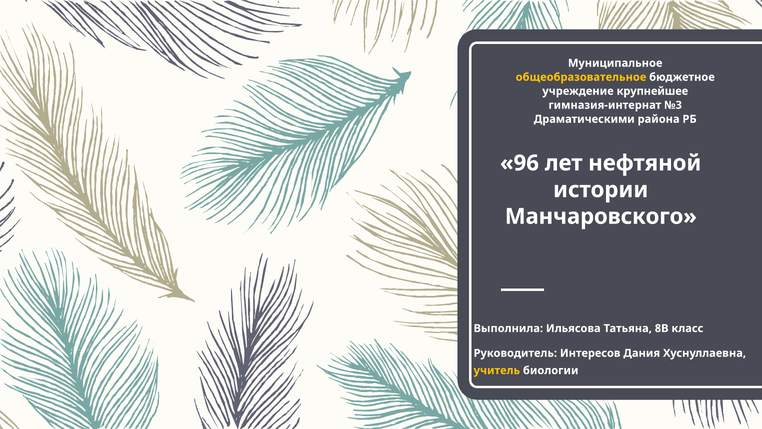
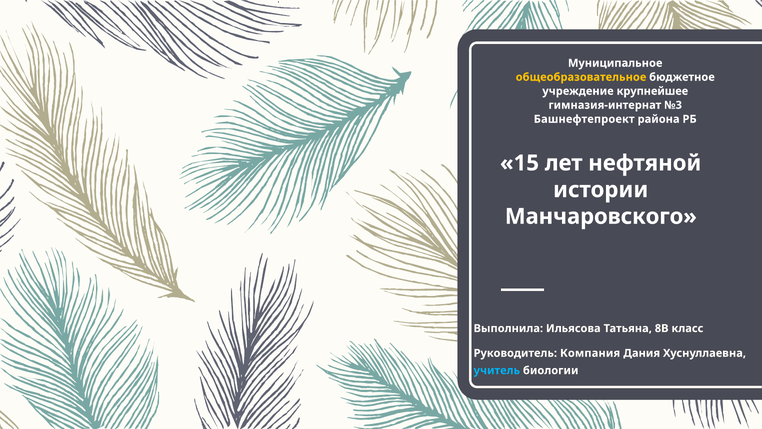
Драматическими: Драматическими -> Башнефтепроект (584, 119)
96: 96 -> 15 (519, 163)
Интересов: Интересов -> Компания (590, 353)
учитель colour: yellow -> light blue (497, 370)
